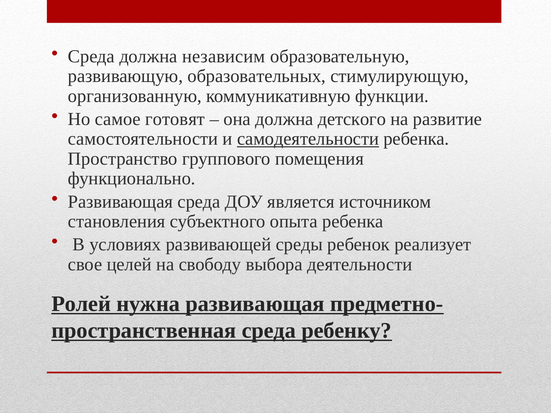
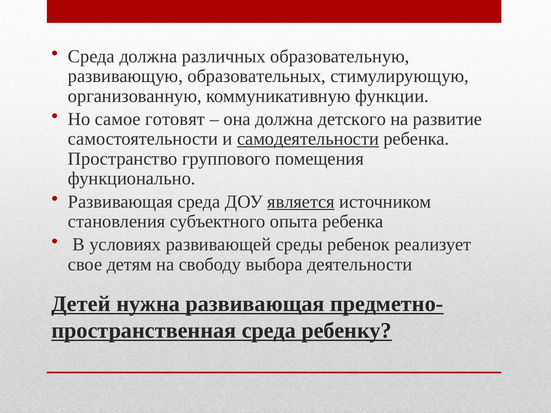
независим: независим -> различных (224, 56)
является underline: none -> present (301, 202)
целей: целей -> детям (129, 265)
Ролей: Ролей -> Детей (81, 304)
